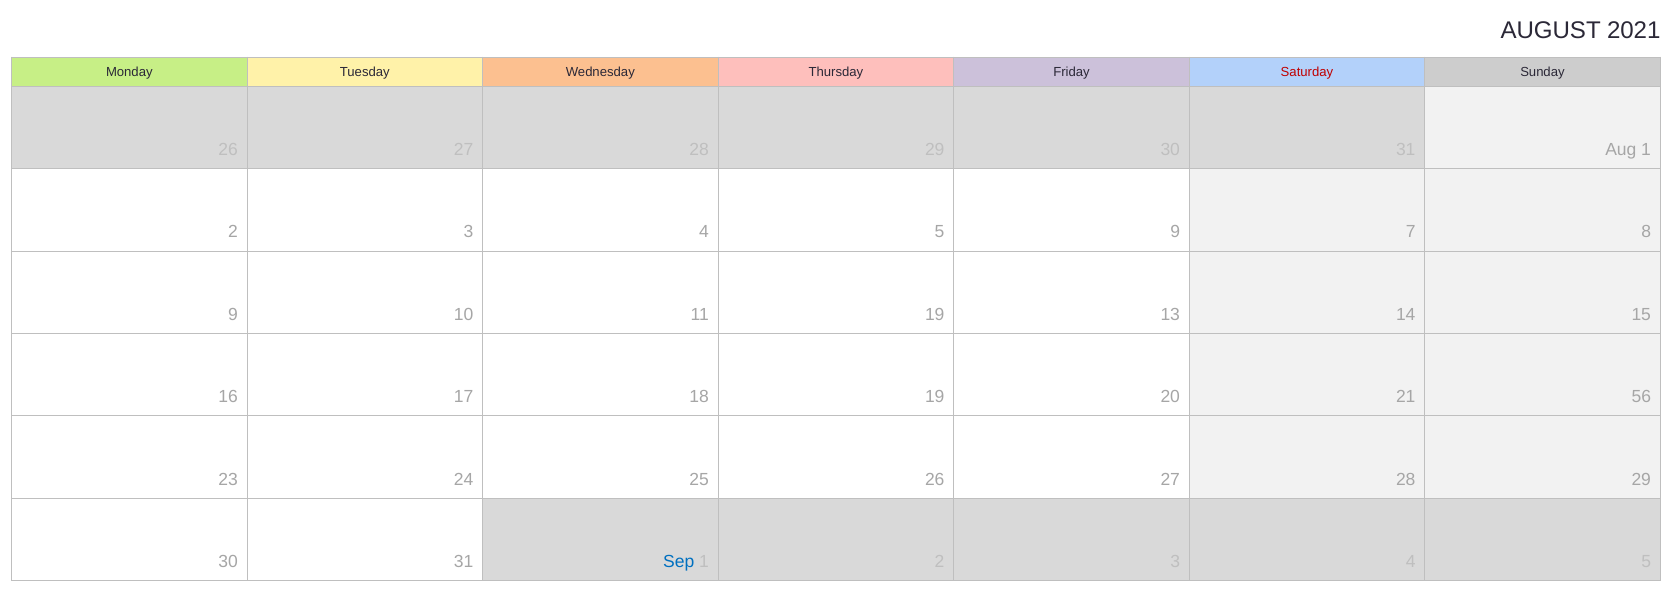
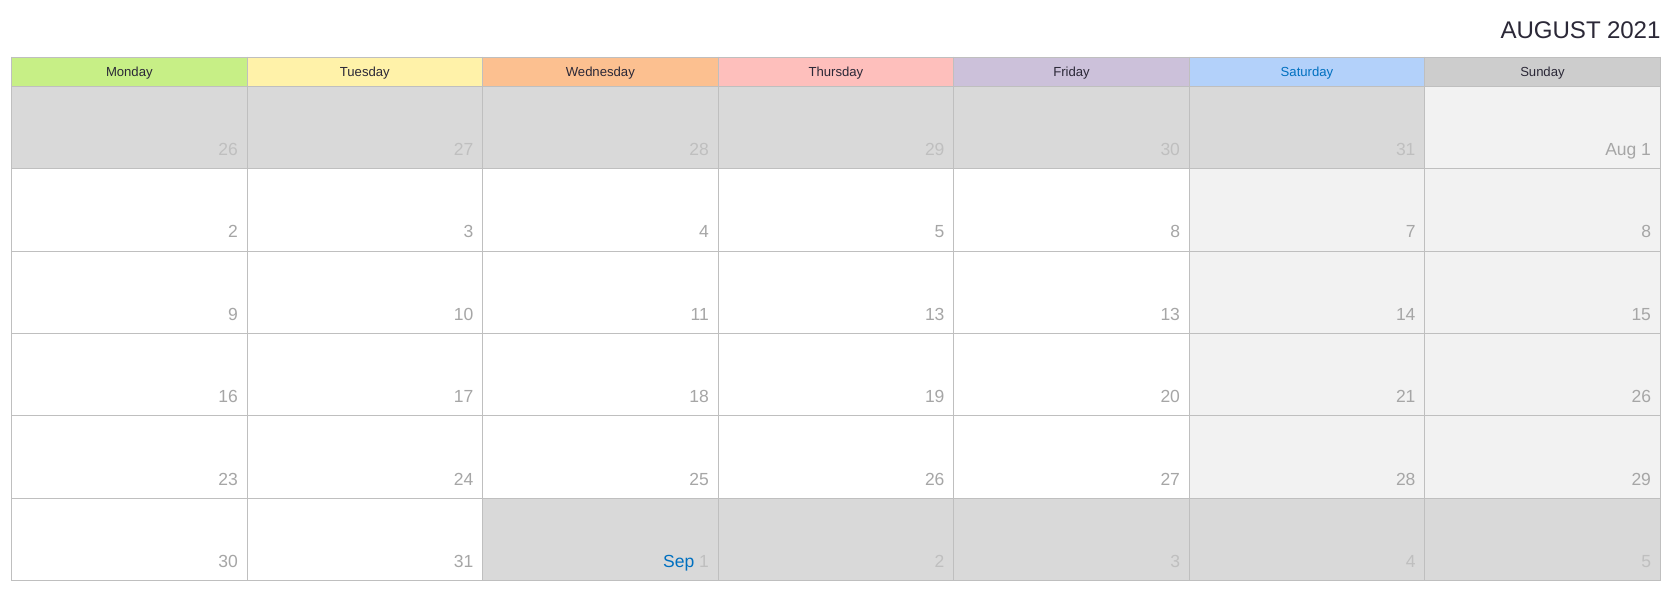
Saturday colour: red -> blue (1307, 72)
5 9: 9 -> 8 (1175, 232)
11 19: 19 -> 13 (935, 315)
21 56: 56 -> 26 (1641, 397)
